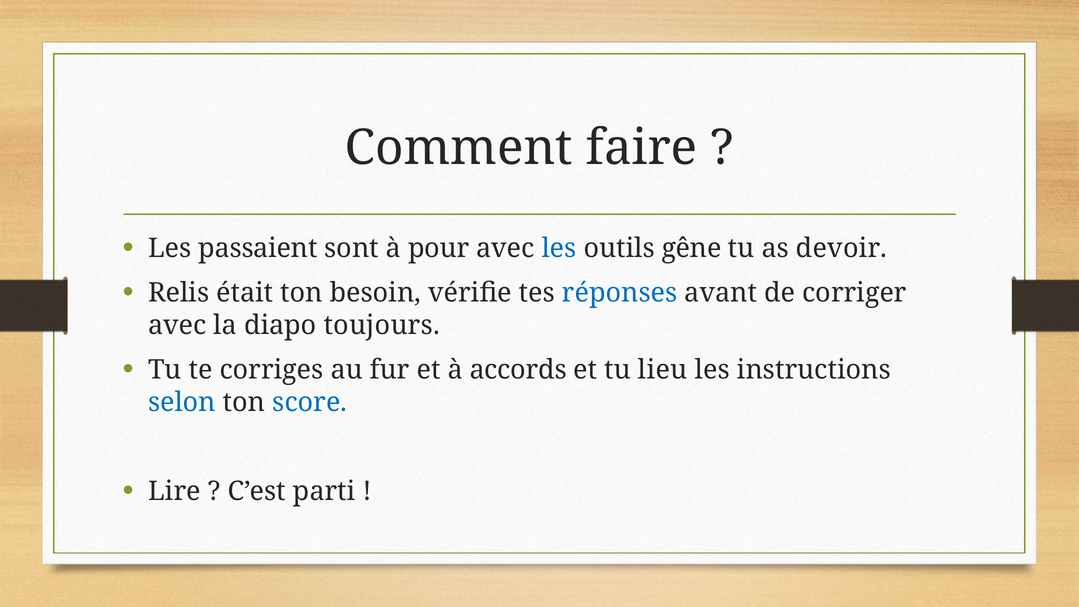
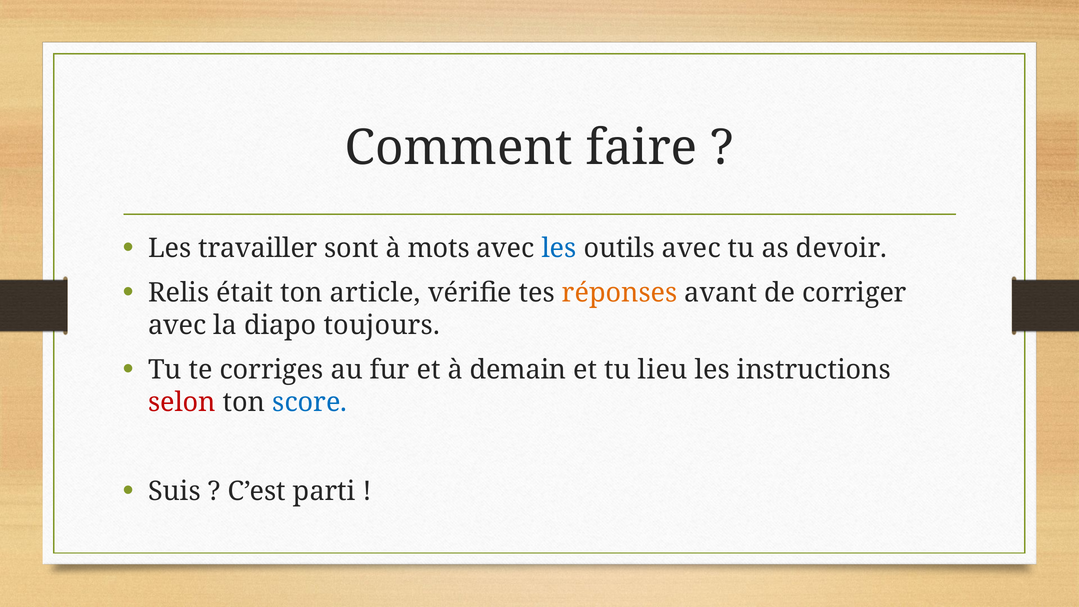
passaient: passaient -> travailler (258, 248)
pour: pour -> mots (439, 248)
outils gêne: gêne -> avec (691, 248)
besoin: besoin -> article (375, 293)
réponses colour: blue -> orange (620, 293)
accords: accords -> demain (518, 370)
selon colour: blue -> red (182, 402)
Lire: Lire -> Suis (174, 491)
